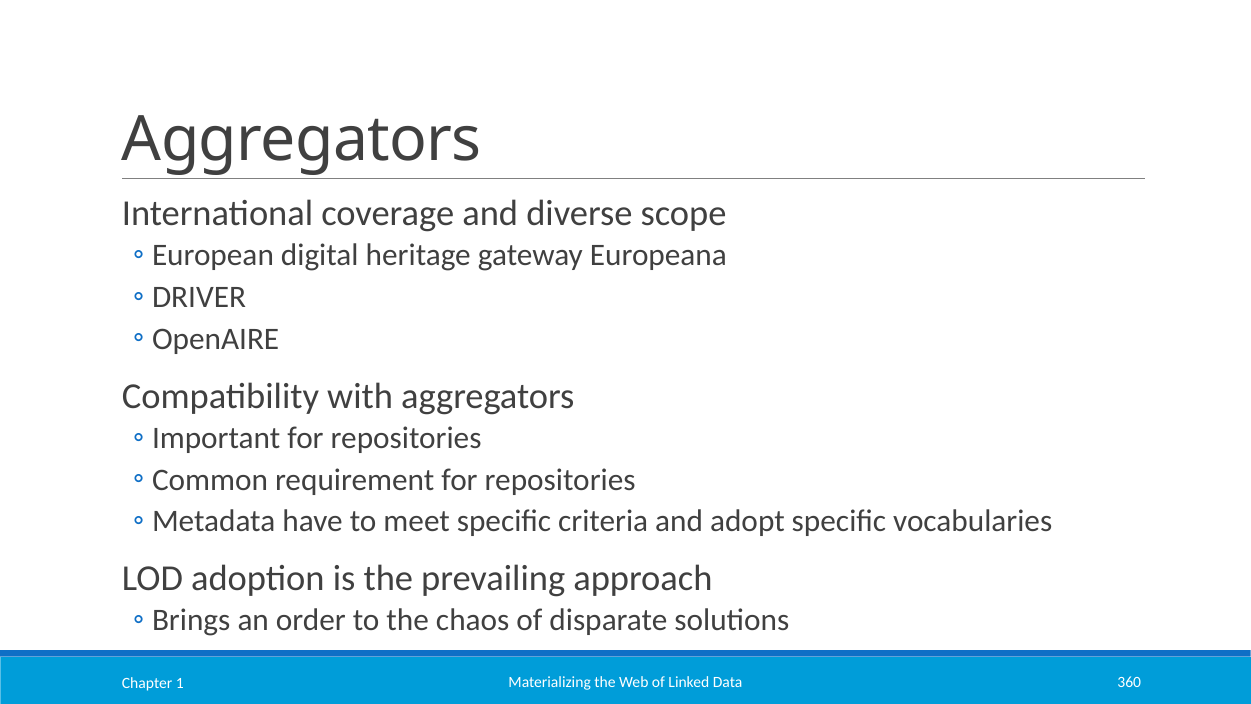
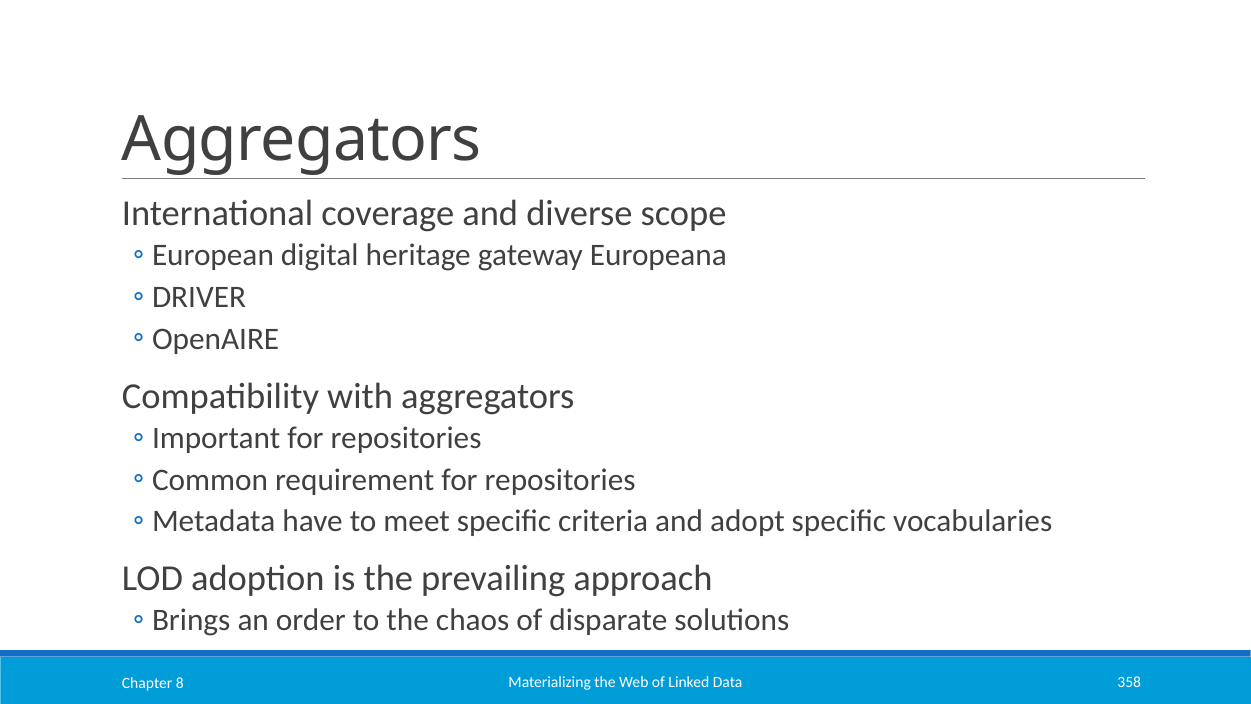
360: 360 -> 358 (1129, 682)
1: 1 -> 8 (180, 683)
